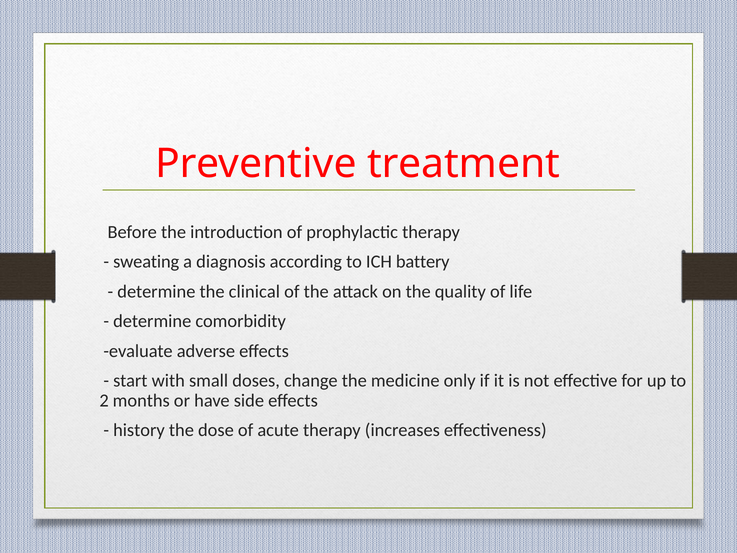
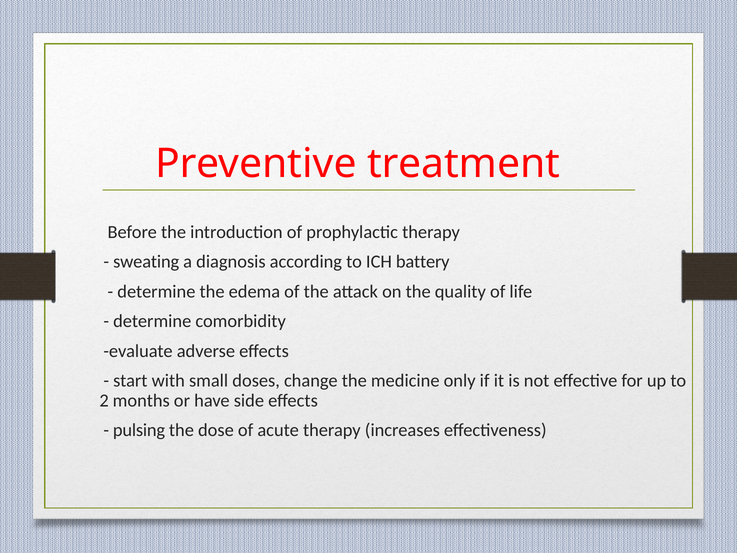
clinical: clinical -> edema (254, 291)
history: history -> pulsing (139, 430)
